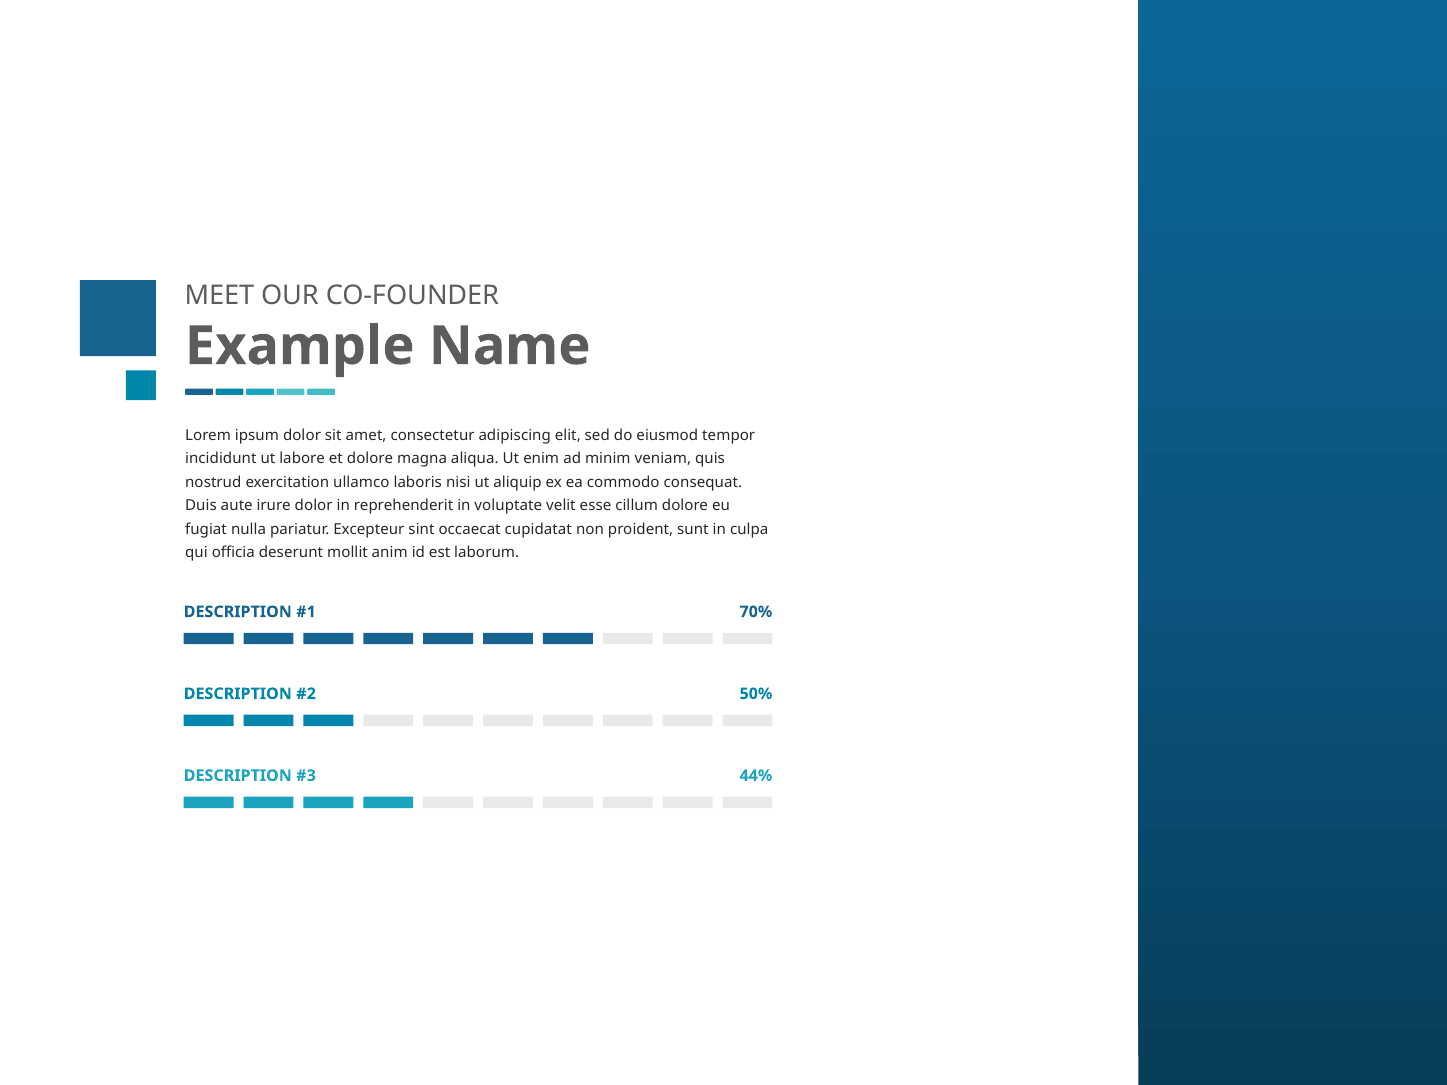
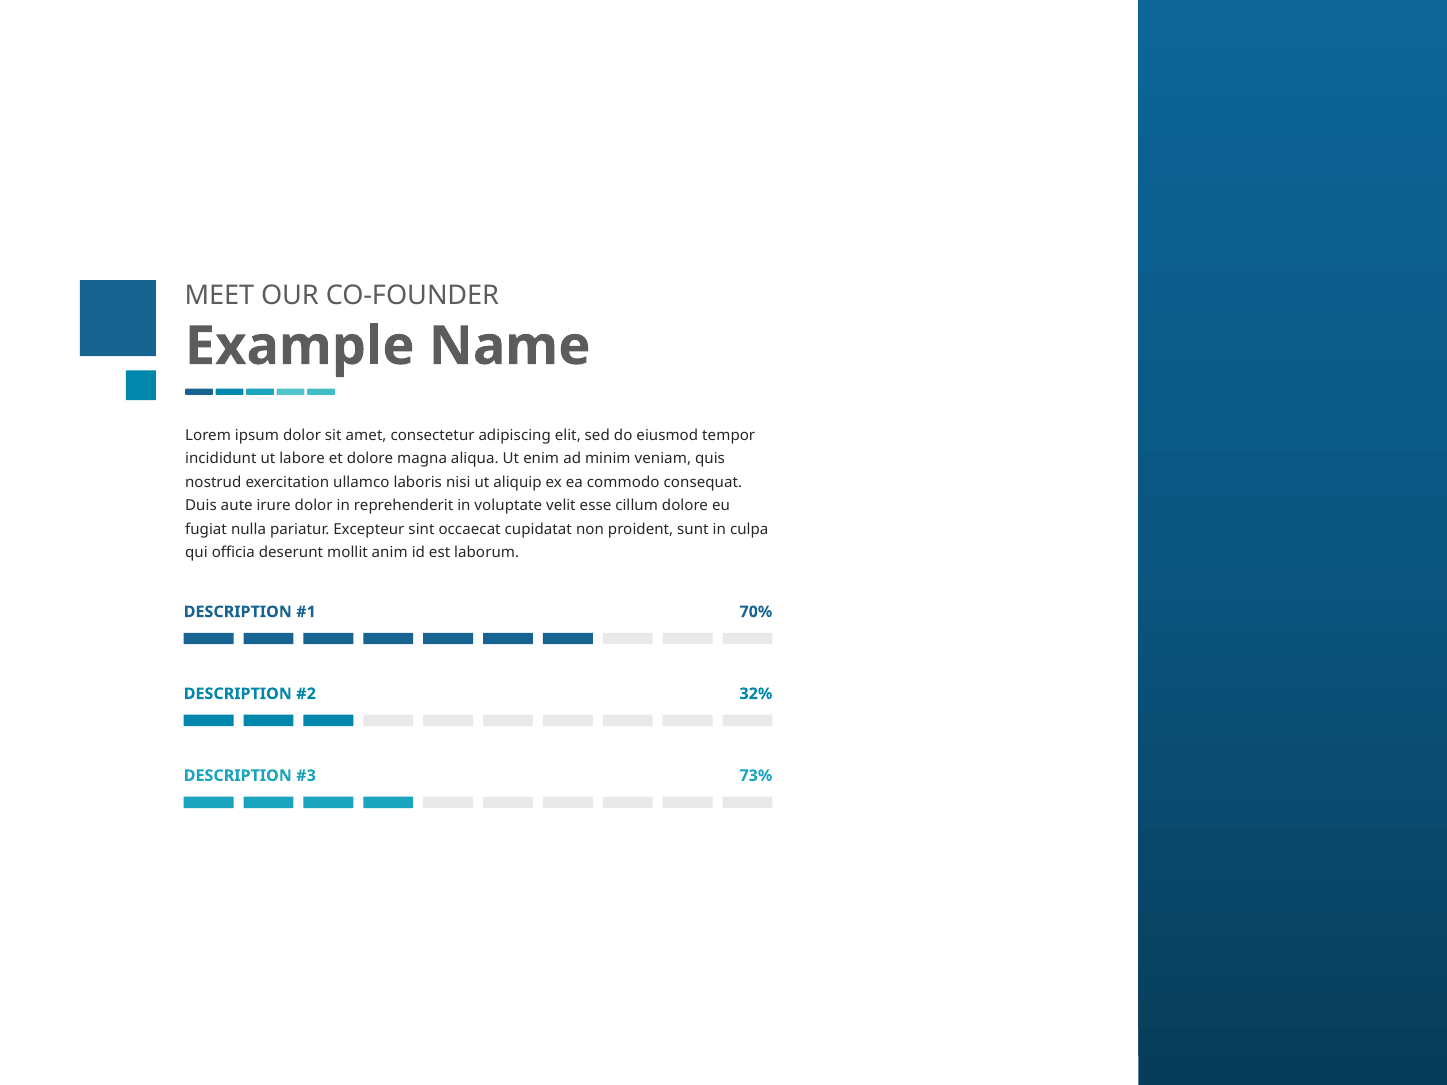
50%: 50% -> 32% (756, 694)
44%: 44% -> 73% (756, 776)
